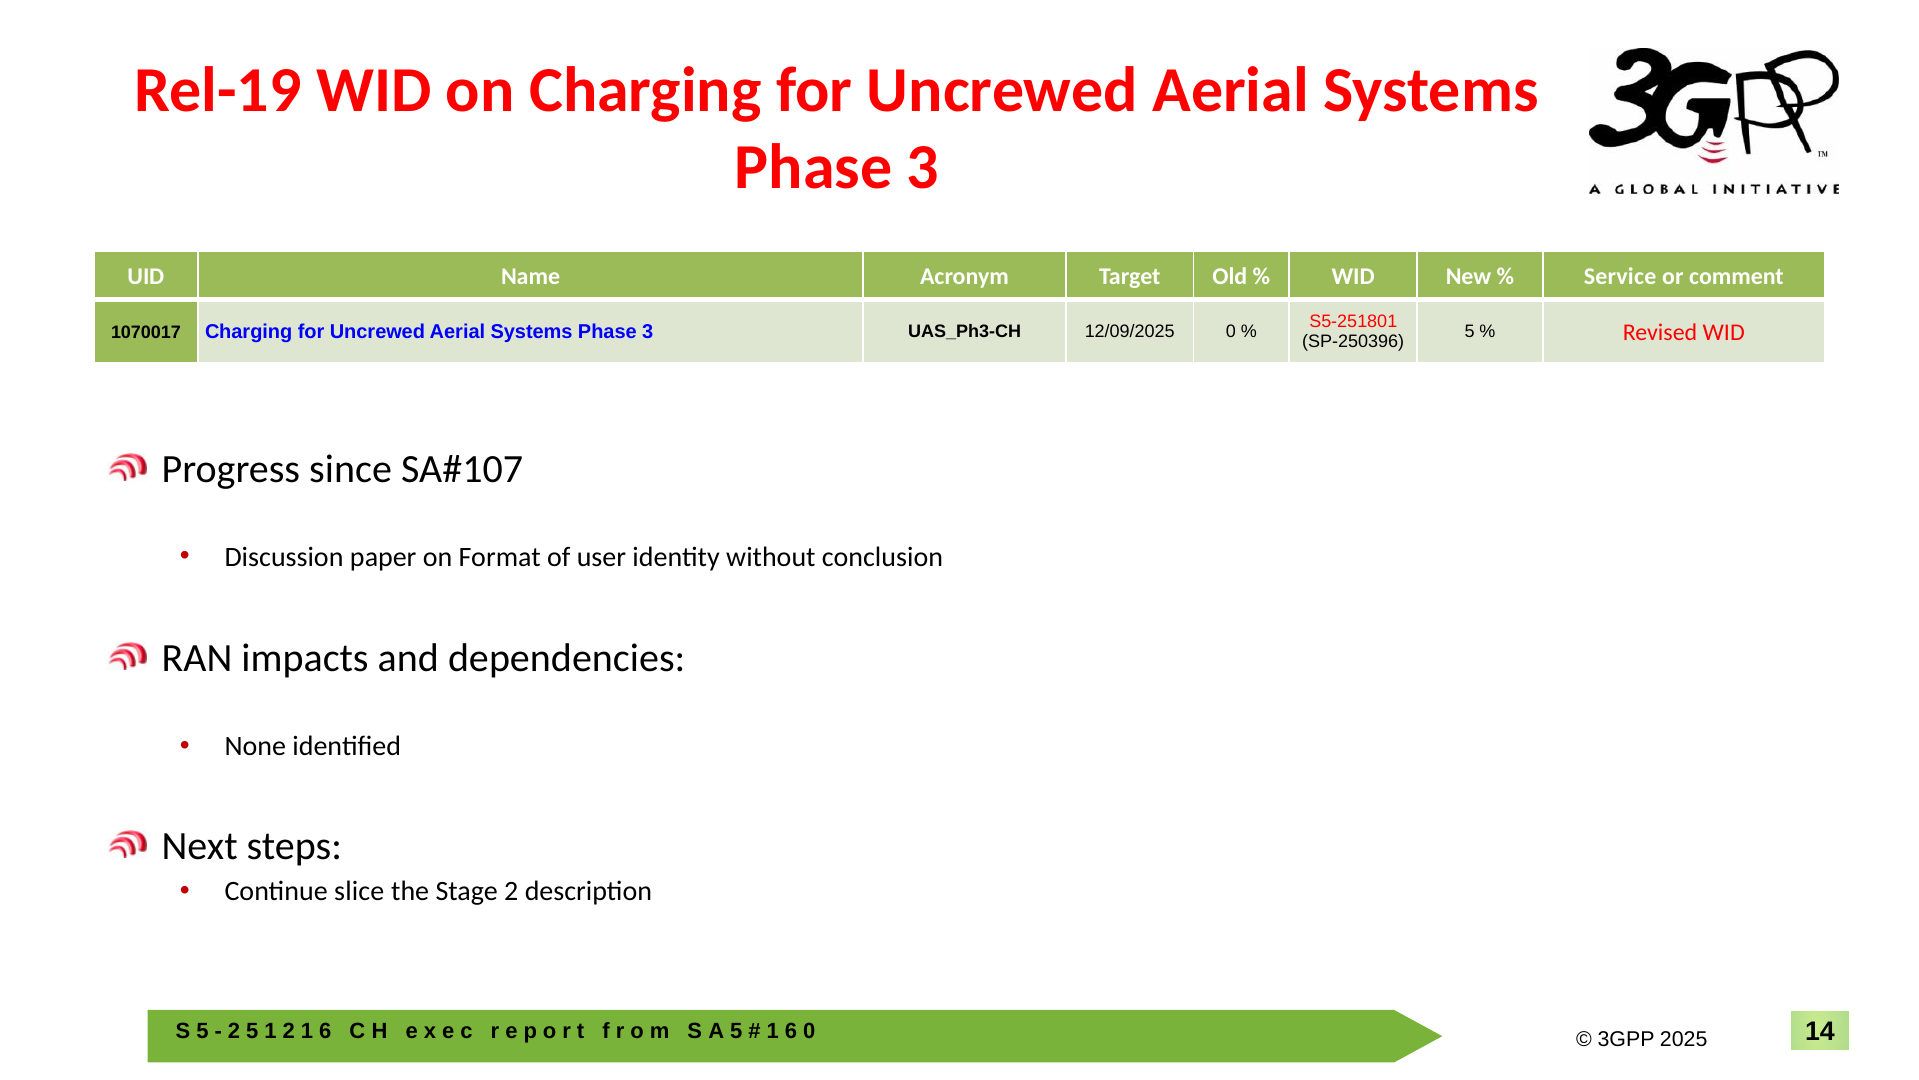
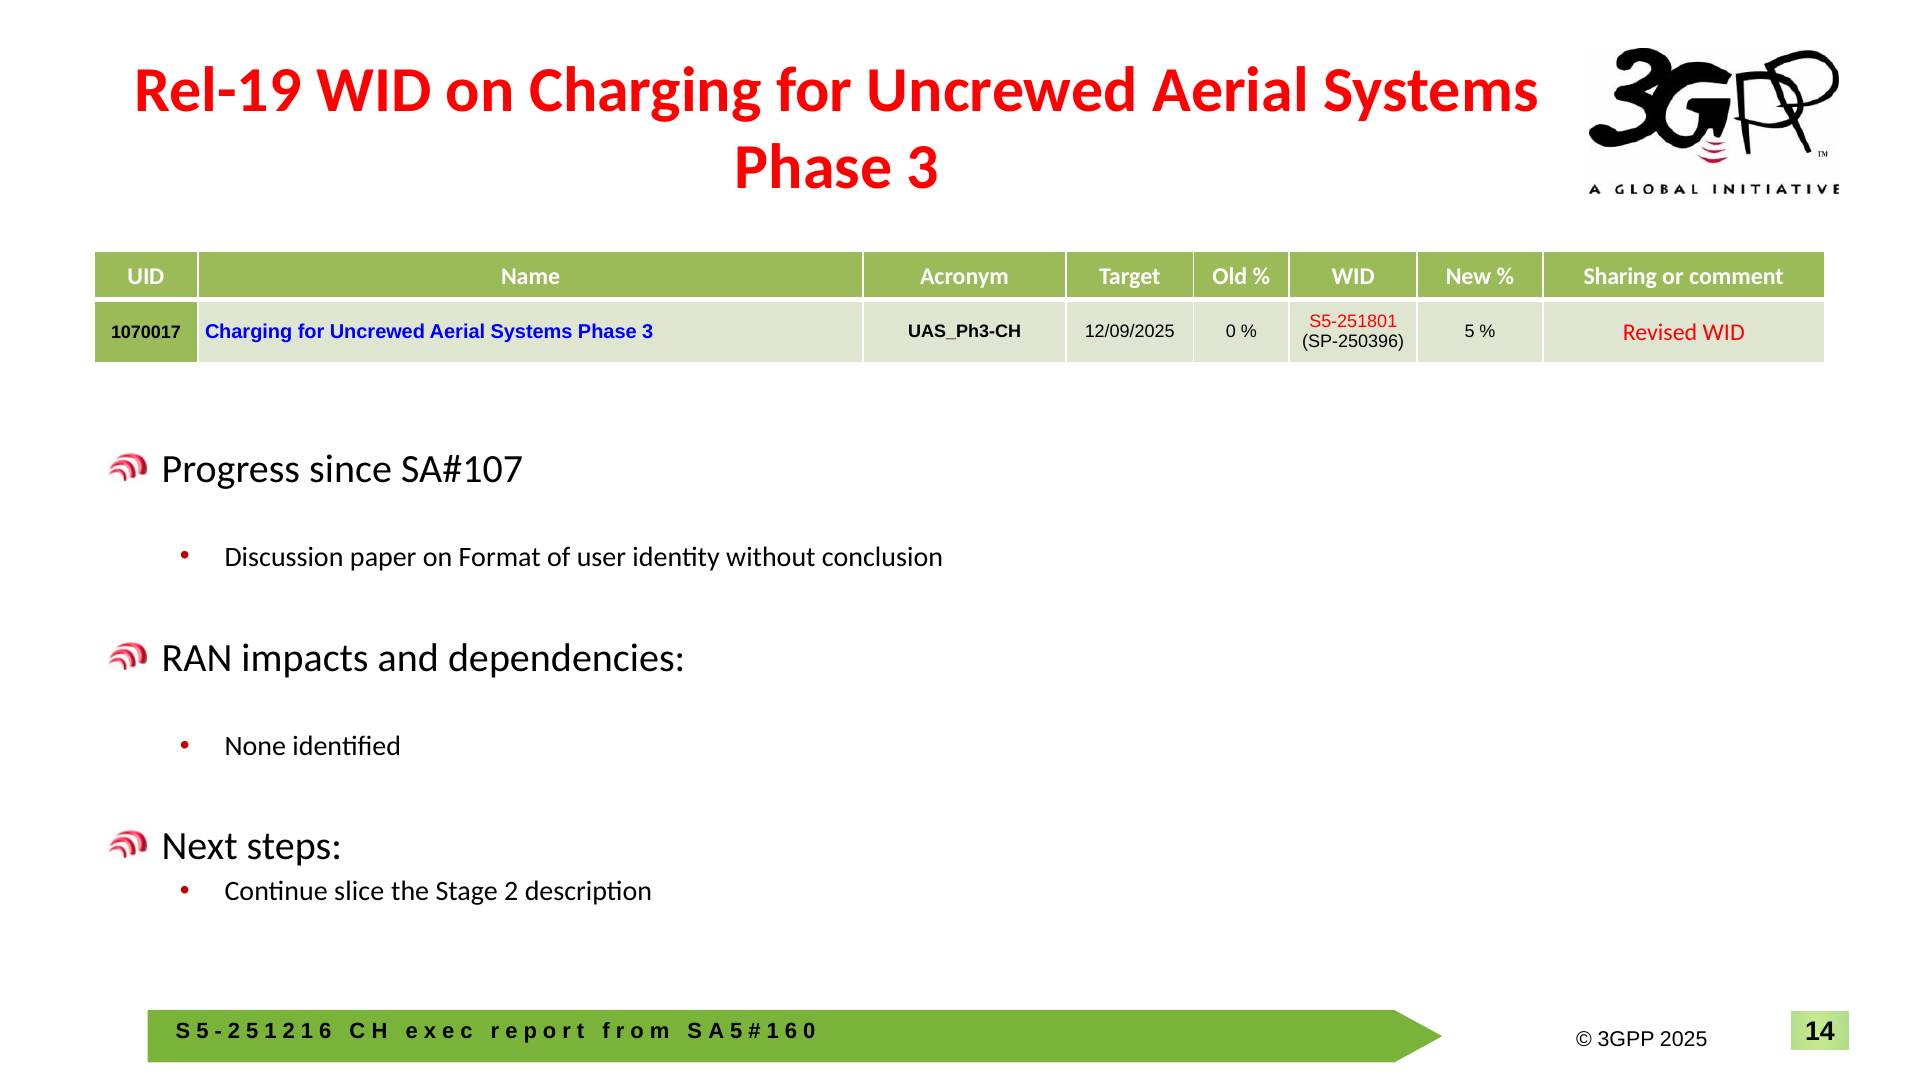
Service: Service -> Sharing (1620, 276)
